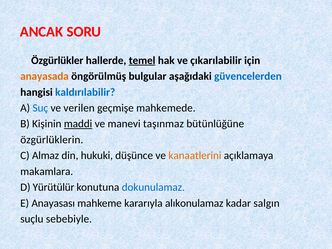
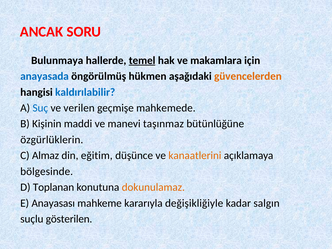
Özgürlükler: Özgürlükler -> Bulunmaya (57, 60)
çıkarılabilir: çıkarılabilir -> makamlara (216, 60)
anayasada colour: orange -> blue (45, 76)
bulgular: bulgular -> hükmen (148, 76)
güvencelerden colour: blue -> orange (248, 76)
maddi underline: present -> none (78, 124)
hukuki: hukuki -> eğitim (97, 156)
makamlara: makamlara -> bölgesinde (47, 171)
Yürütülür: Yürütülür -> Toplanan (54, 187)
dokunulamaz colour: blue -> orange (153, 187)
alıkonulamaz: alıkonulamaz -> değişikliğiyle (194, 203)
sebebiyle: sebebiyle -> gösterilen (69, 219)
